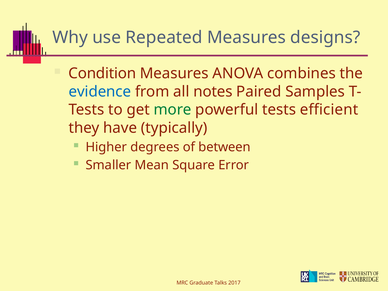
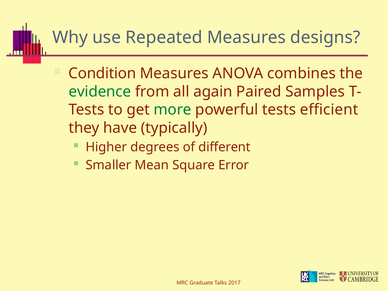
evidence colour: blue -> green (100, 92)
notes: notes -> again (213, 92)
between: between -> different (225, 147)
